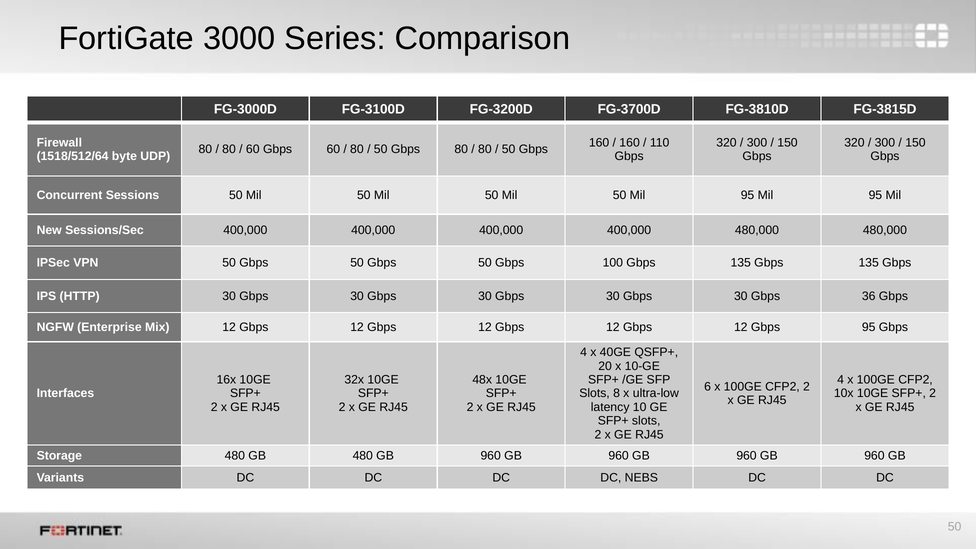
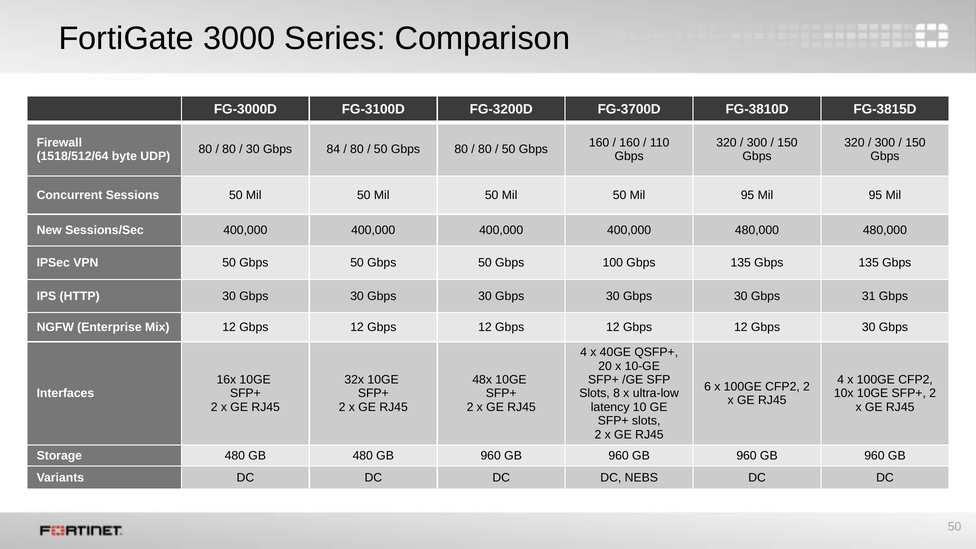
60: 60 -> 30 (253, 149)
Gbps 60: 60 -> 84 (333, 149)
36: 36 -> 31 (869, 296)
12 Gbps 95: 95 -> 30 (869, 327)
